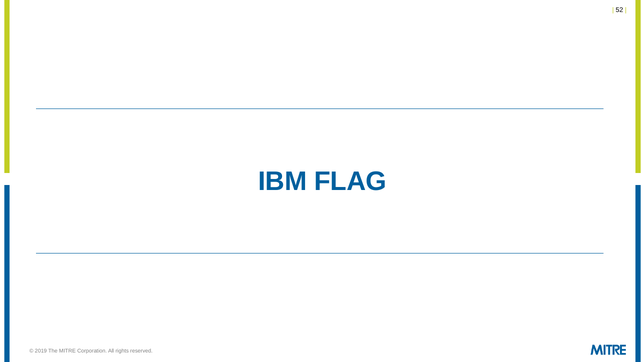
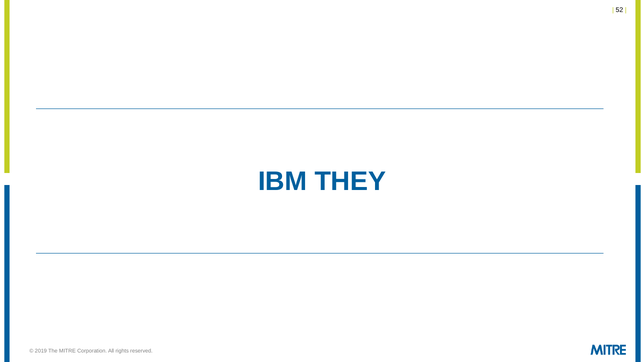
FLAG: FLAG -> THEY (350, 181)
